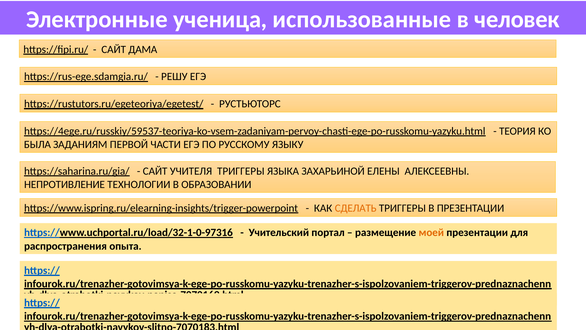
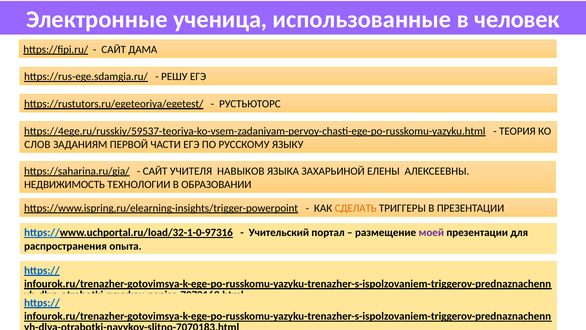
БЫЛА: БЫЛА -> СЛОВ (37, 144)
УЧИТЕЛЯ ТРИГГЕРЫ: ТРИГГЕРЫ -> НАВЫКОВ (241, 171)
НЕПРОТИВЛЕНИЕ: НЕПРОТИВЛЕНИЕ -> НЕДВИЖИМОСТЬ (65, 184)
моей colour: orange -> purple (431, 232)
